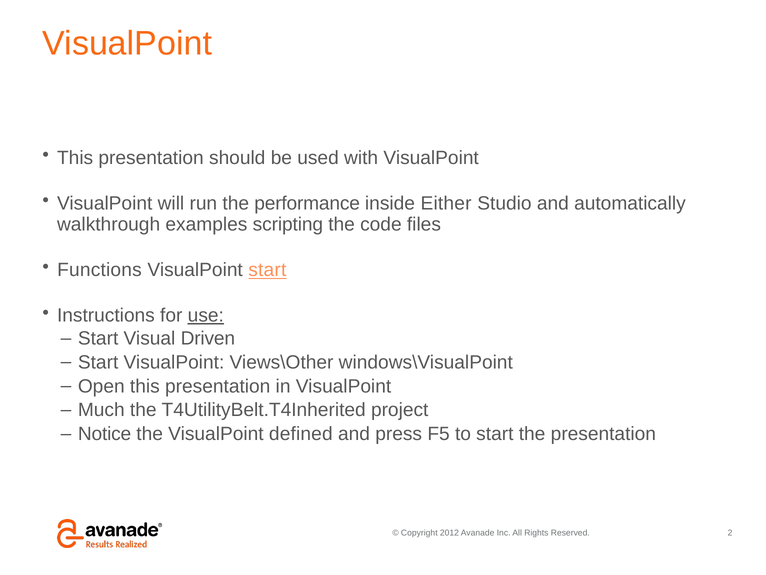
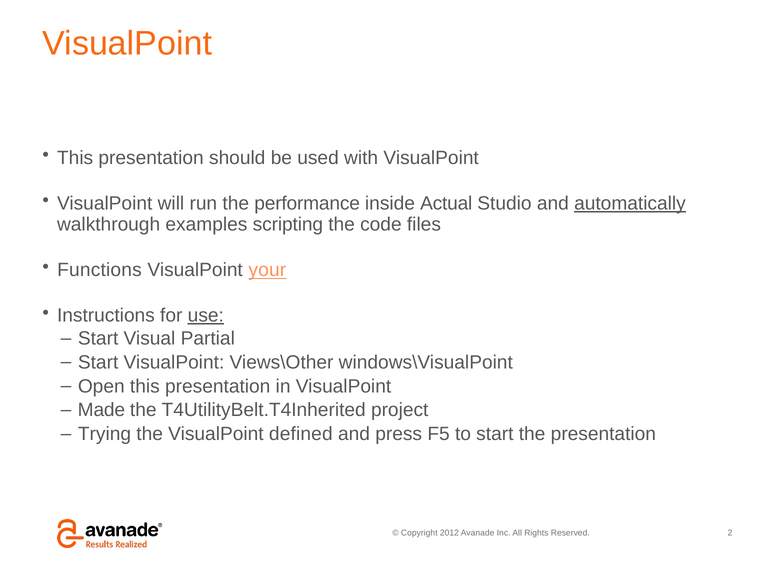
Either: Either -> Actual (446, 203)
automatically underline: none -> present (630, 203)
VisualPoint start: start -> your (267, 270)
Driven: Driven -> Partial (208, 338)
Much: Much -> Made (101, 410)
Notice: Notice -> Trying (105, 434)
